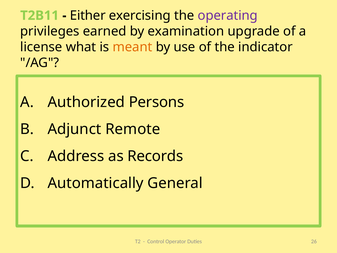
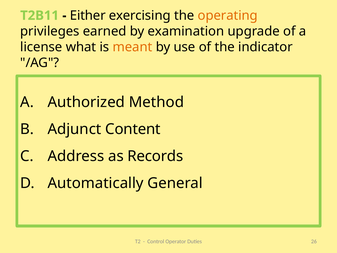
operating colour: purple -> orange (228, 16)
Persons: Persons -> Method (156, 102)
Remote: Remote -> Content (133, 129)
